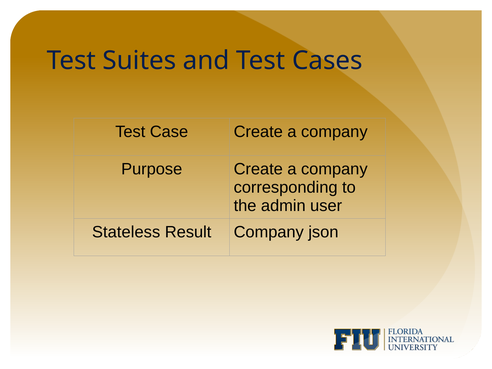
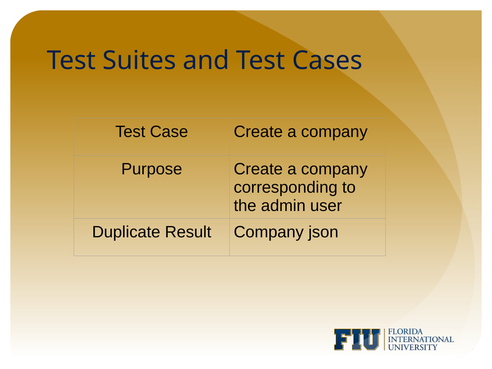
Stateless: Stateless -> Duplicate (126, 232)
